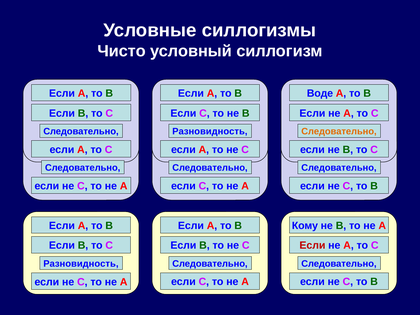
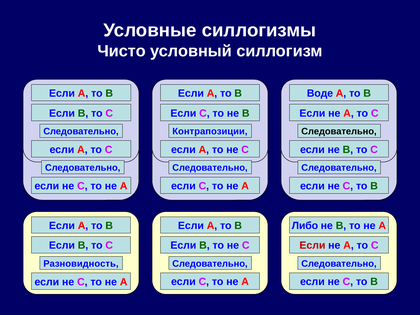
Разновидность: Разновидность -> Контрапозиции (210, 131)
Следовательно colour: orange -> black (339, 131)
Кому: Кому -> Либо (305, 226)
